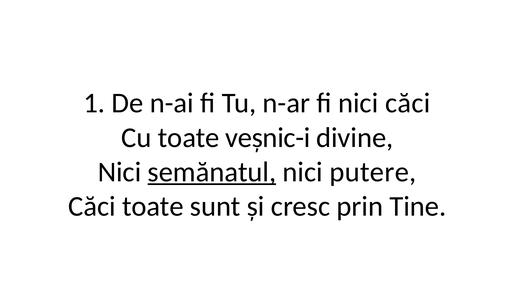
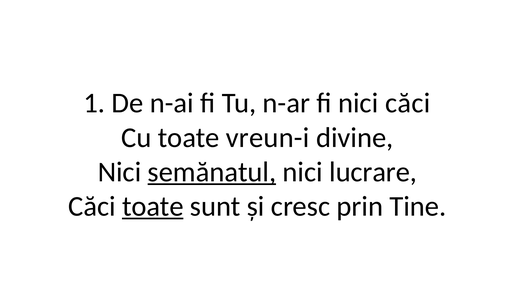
veșnic-i: veșnic-i -> vreun-i (268, 137)
putere: putere -> lucrare (373, 172)
toate underline: none -> present (153, 206)
